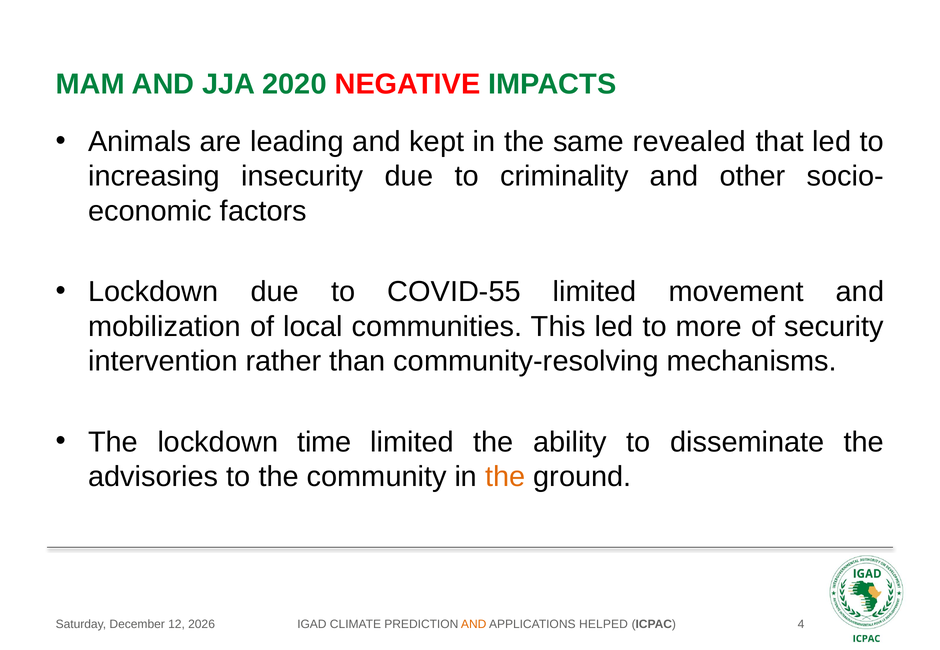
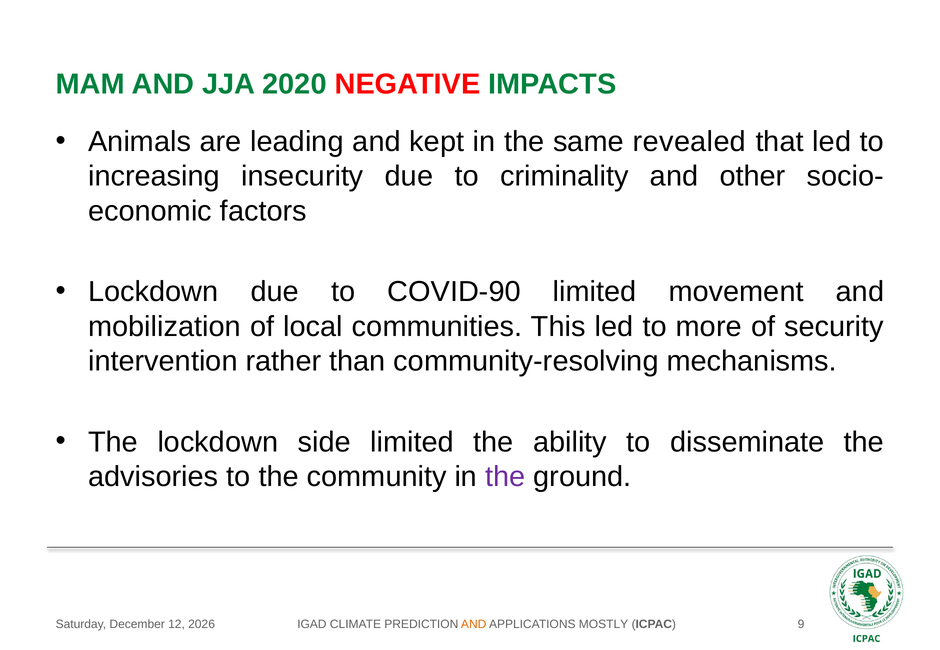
COVID-55: COVID-55 -> COVID-90 (454, 292)
time: time -> side (324, 443)
the colour: orange -> purple (505, 477)
HELPED: HELPED -> MOSTLY (604, 625)
4: 4 -> 9 (801, 625)
